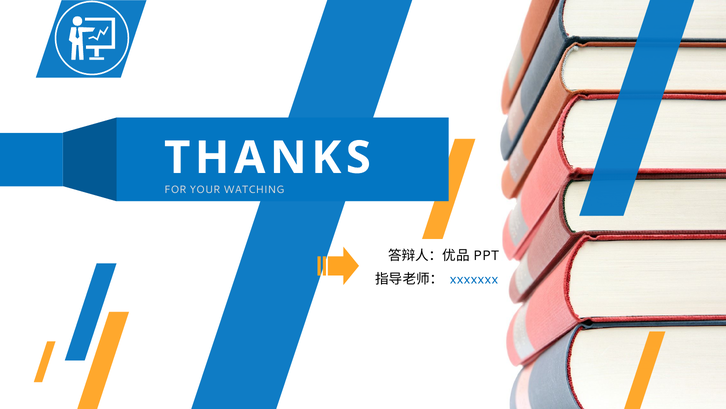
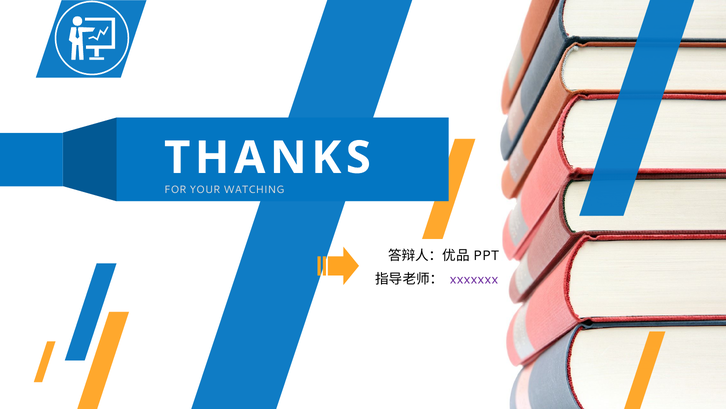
xxxxxxx colour: blue -> purple (474, 279)
